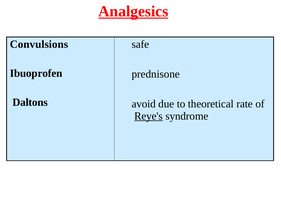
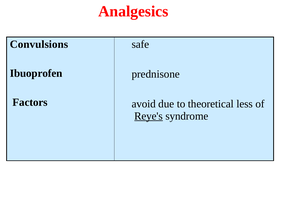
Analgesics underline: present -> none (133, 11)
Daltons: Daltons -> Factors (30, 102)
rate: rate -> less (245, 104)
